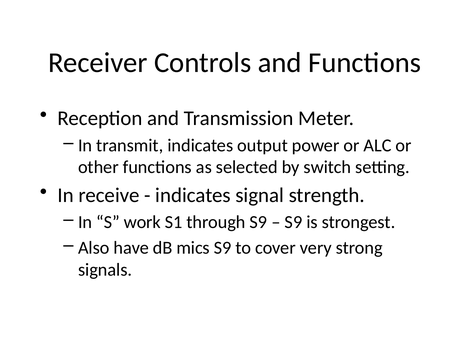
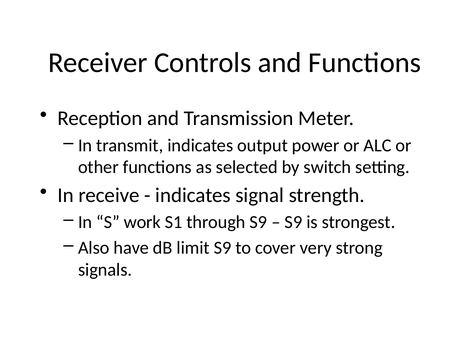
mics: mics -> limit (193, 248)
